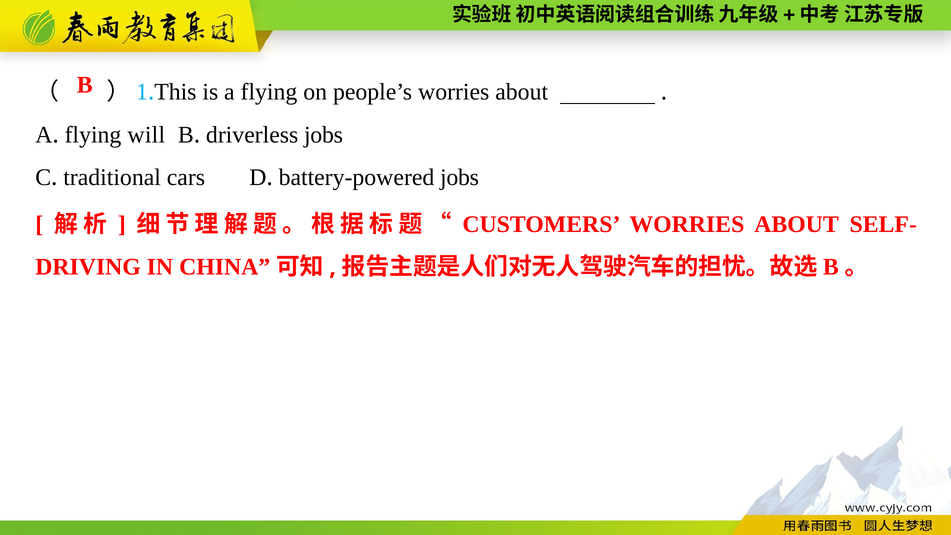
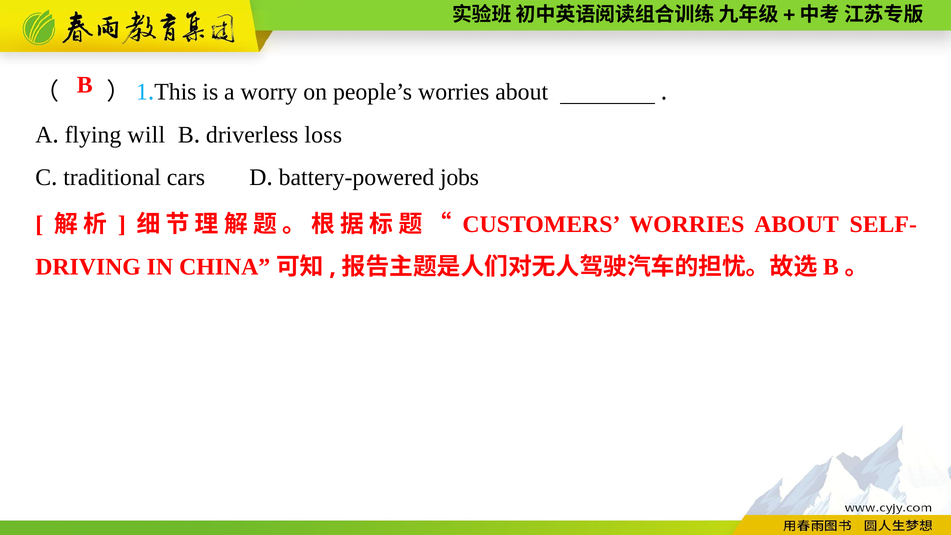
a flying: flying -> worry (269, 92)
driverless jobs: jobs -> loss (323, 135)
